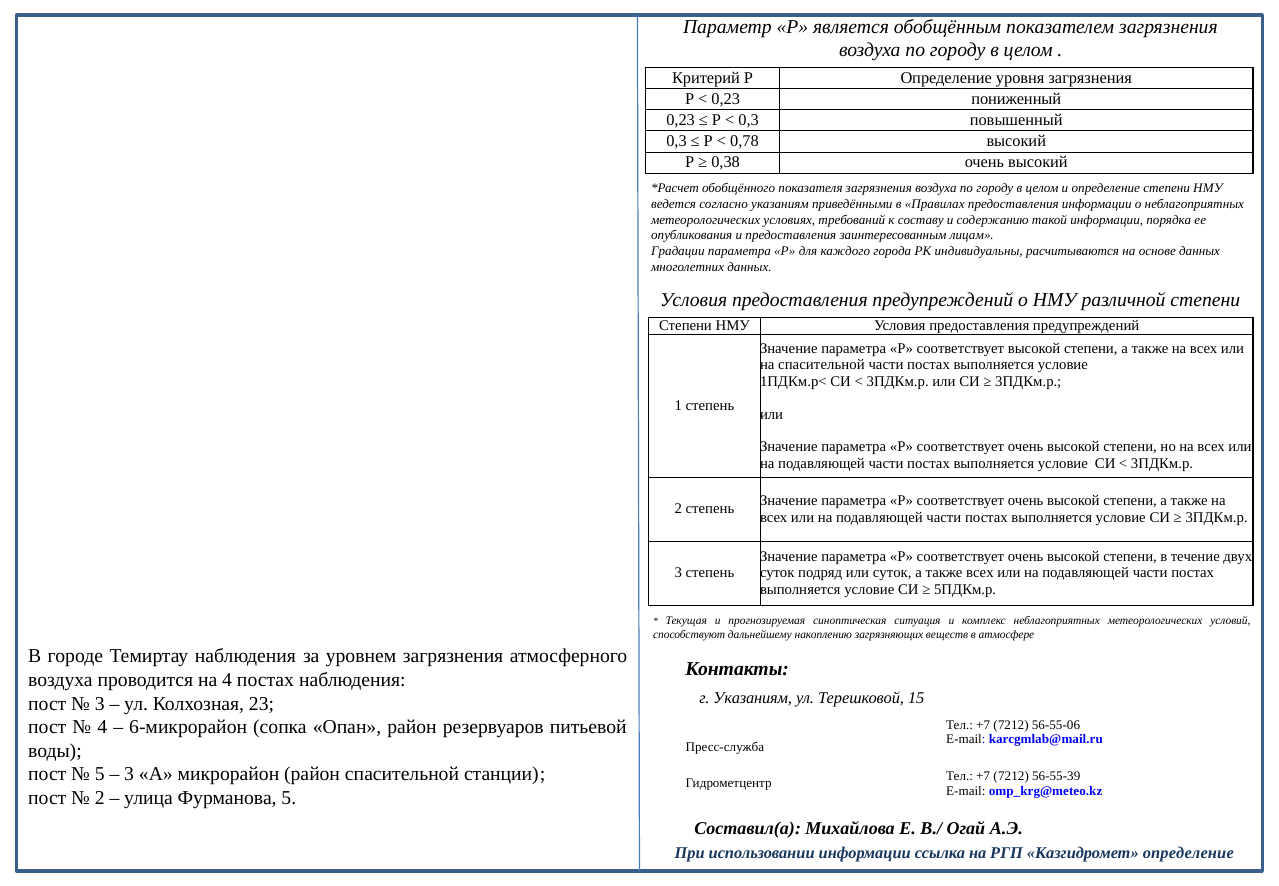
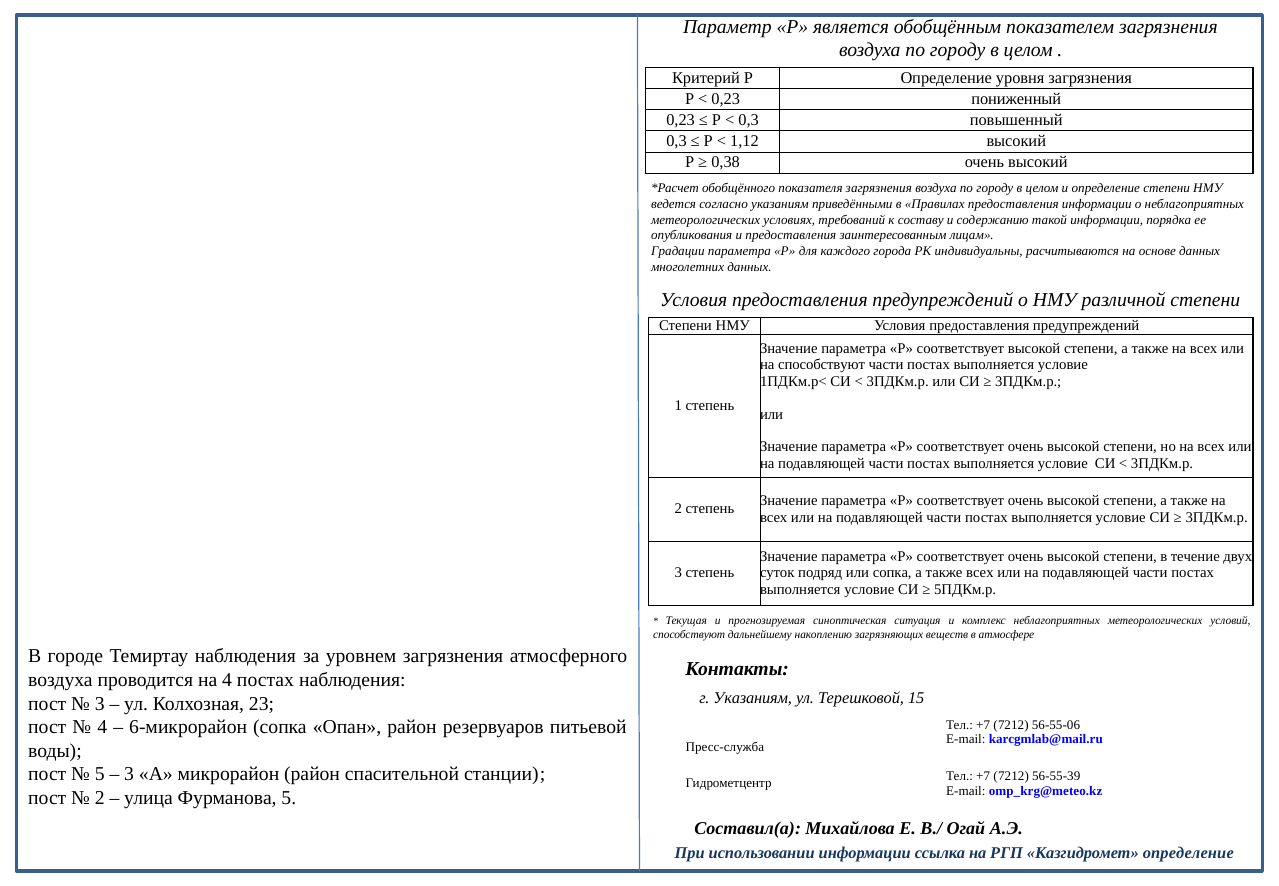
0,78: 0,78 -> 1,12 (745, 141)
на спасительной: спасительной -> способствуют (822, 365)
или суток: суток -> сопка (892, 573)
